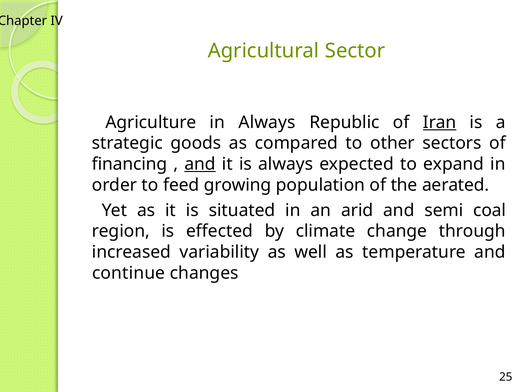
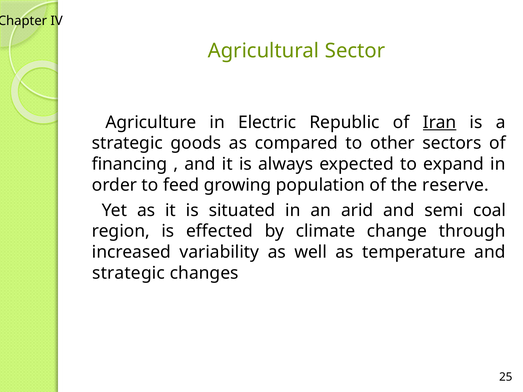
in Always: Always -> Electric (267, 122)
and underline: present -> none (200, 164)
aerated: aerated -> reserve (455, 185)
continue: continue -> strategic (129, 273)
